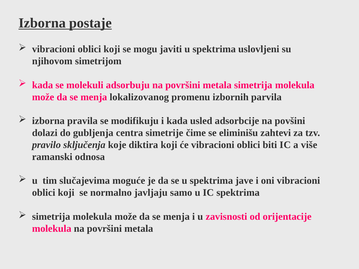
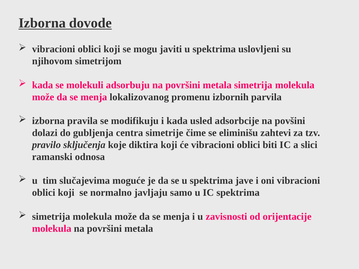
postaje: postaje -> dovode (90, 23)
više: više -> slici (309, 145)
